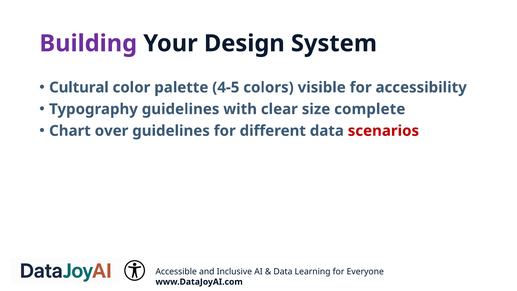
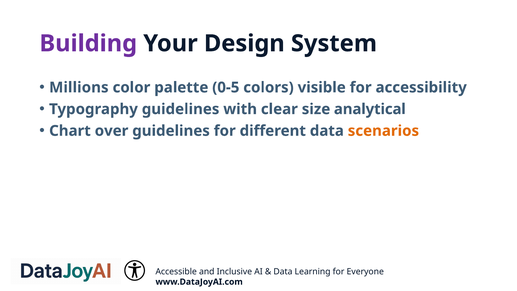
Cultural: Cultural -> Millions (79, 87)
4-5: 4-5 -> 0-5 (226, 87)
complete: complete -> analytical (370, 109)
scenarios colour: red -> orange (383, 131)
